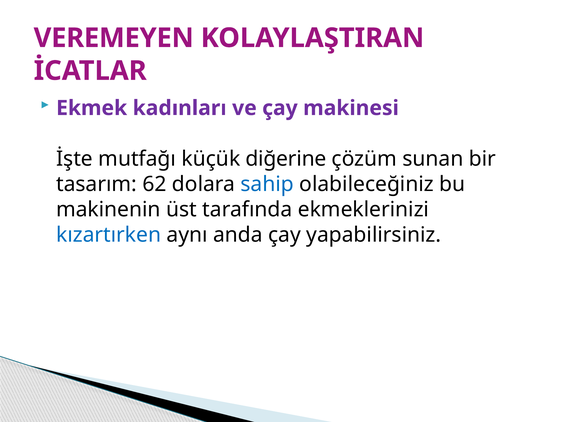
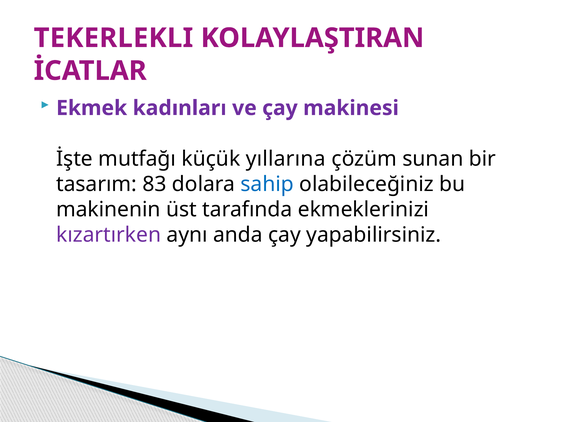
VEREMEYEN: VEREMEYEN -> TEKERLEKLI (113, 38)
diğerine: diğerine -> yıllarına (286, 159)
62: 62 -> 83 (154, 184)
kızartırken colour: blue -> purple (109, 235)
